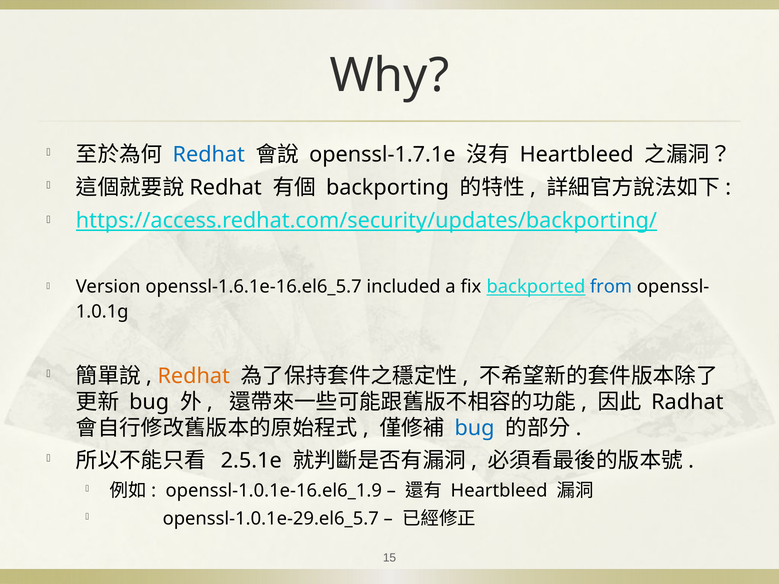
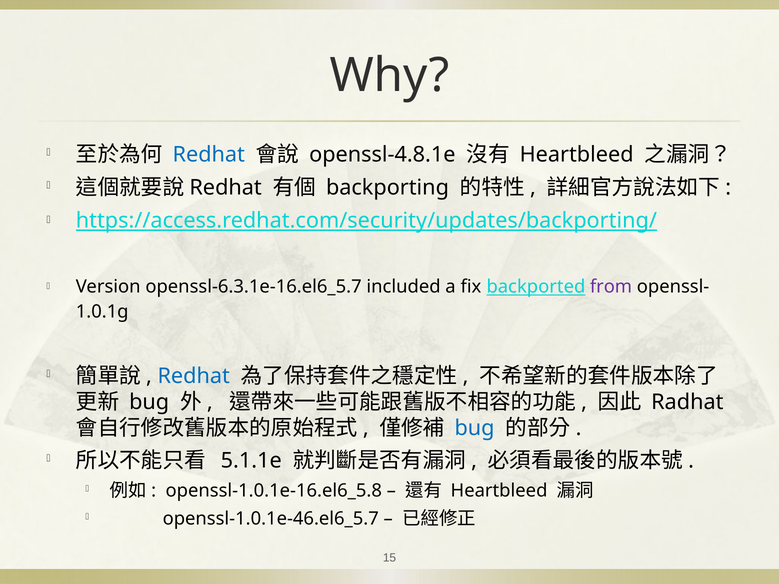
openssl-1.7.1e: openssl-1.7.1e -> openssl-4.8.1e (382, 155)
openssl-1.6.1e-16.el6_5.7: openssl-1.6.1e-16.el6_5.7 -> openssl-6.3.1e-16.el6_5.7 (254, 287)
from colour: blue -> purple (611, 287)
Redhat colour: orange -> blue (194, 376)
2.5.1e: 2.5.1e -> 5.1.1e (251, 461)
openssl-1.0.1e-16.el6_1.9: openssl-1.0.1e-16.el6_1.9 -> openssl-1.0.1e-16.el6_5.8 (274, 491)
openssl-1.0.1e-29.el6_5.7: openssl-1.0.1e-29.el6_5.7 -> openssl-1.0.1e-46.el6_5.7 (271, 519)
